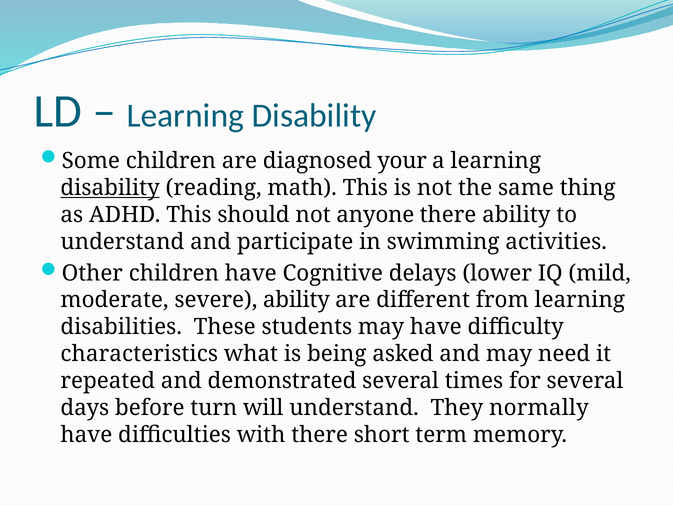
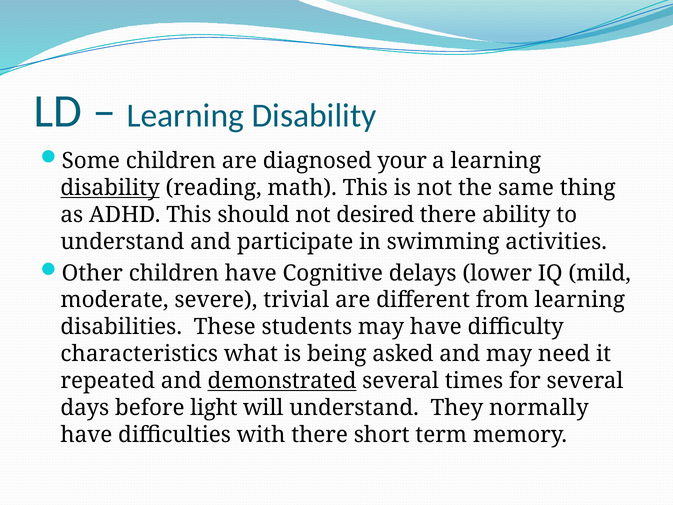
anyone: anyone -> desired (375, 215)
severe ability: ability -> trivial (296, 300)
demonstrated underline: none -> present (282, 381)
turn: turn -> light (214, 408)
